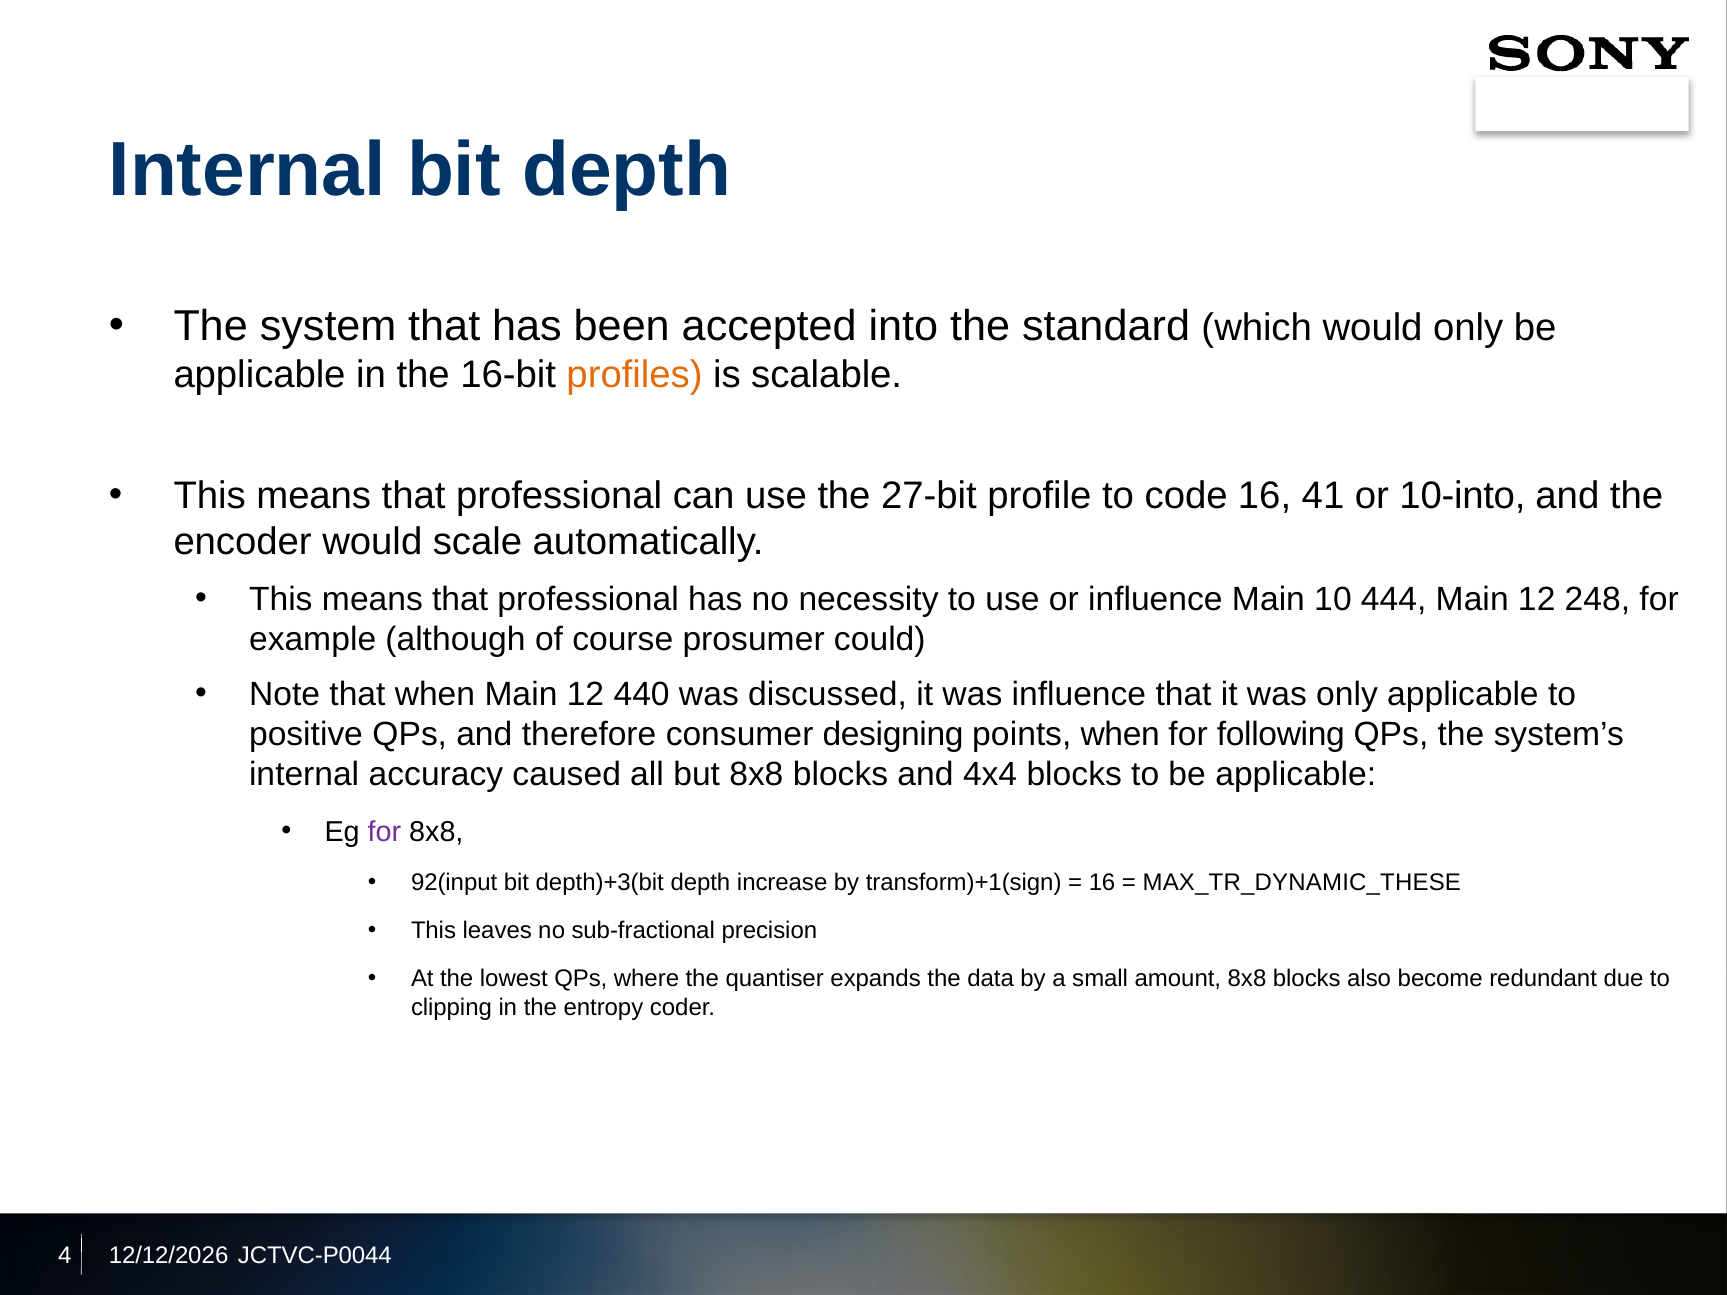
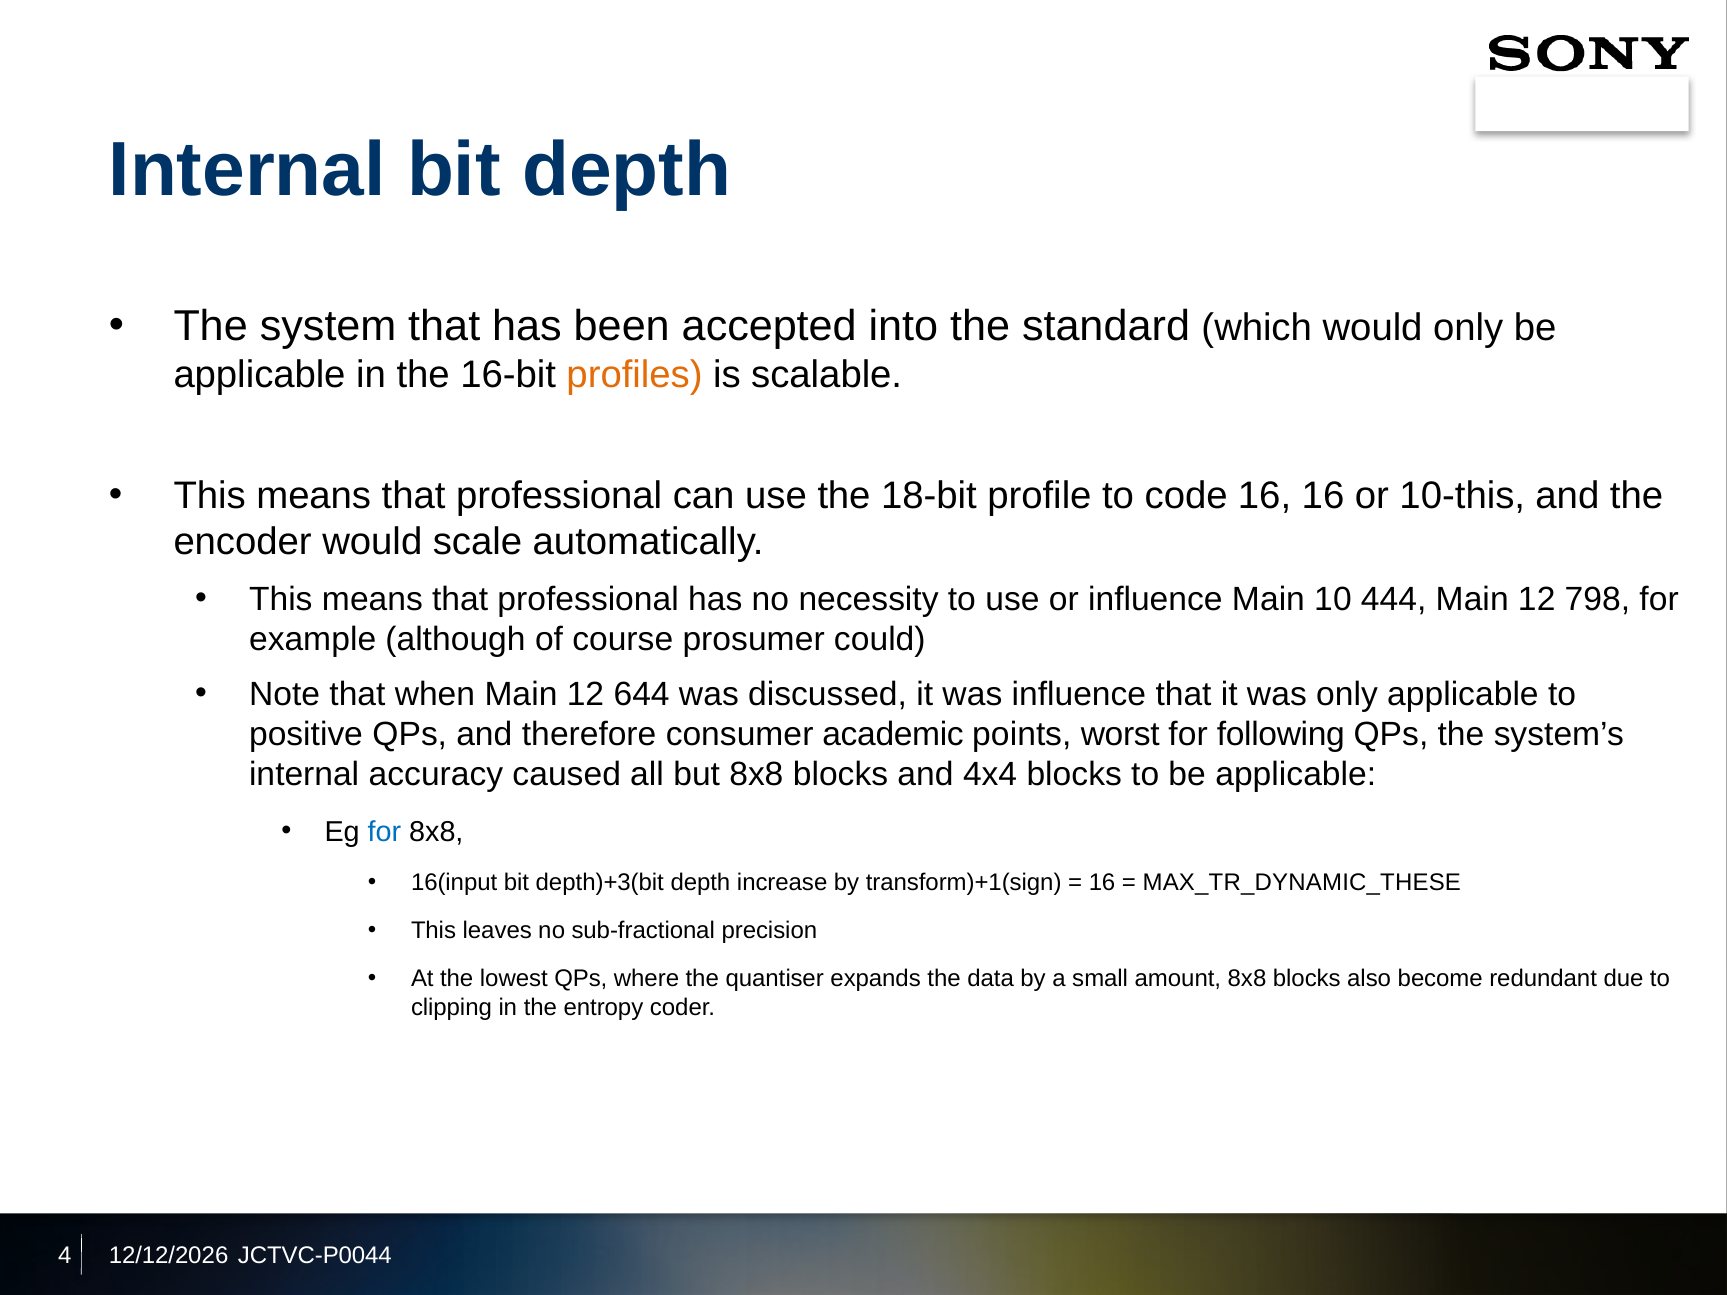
27-bit: 27-bit -> 18-bit (929, 496)
16 41: 41 -> 16 (1323, 496)
10-into: 10-into -> 10-this (1462, 496)
248: 248 -> 798 (1597, 599)
440: 440 -> 644 (642, 694)
designing: designing -> academic (893, 734)
points when: when -> worst (1120, 734)
for colour: purple -> blue (384, 832)
92(input: 92(input -> 16(input (454, 883)
